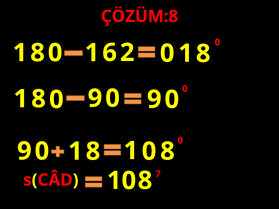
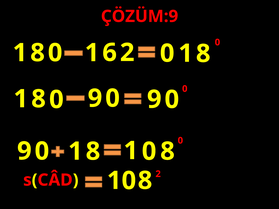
ÇÖZÜM:8: ÇÖZÜM:8 -> ÇÖZÜM:9 (140, 16)
7: 7 -> 2 (158, 174)
